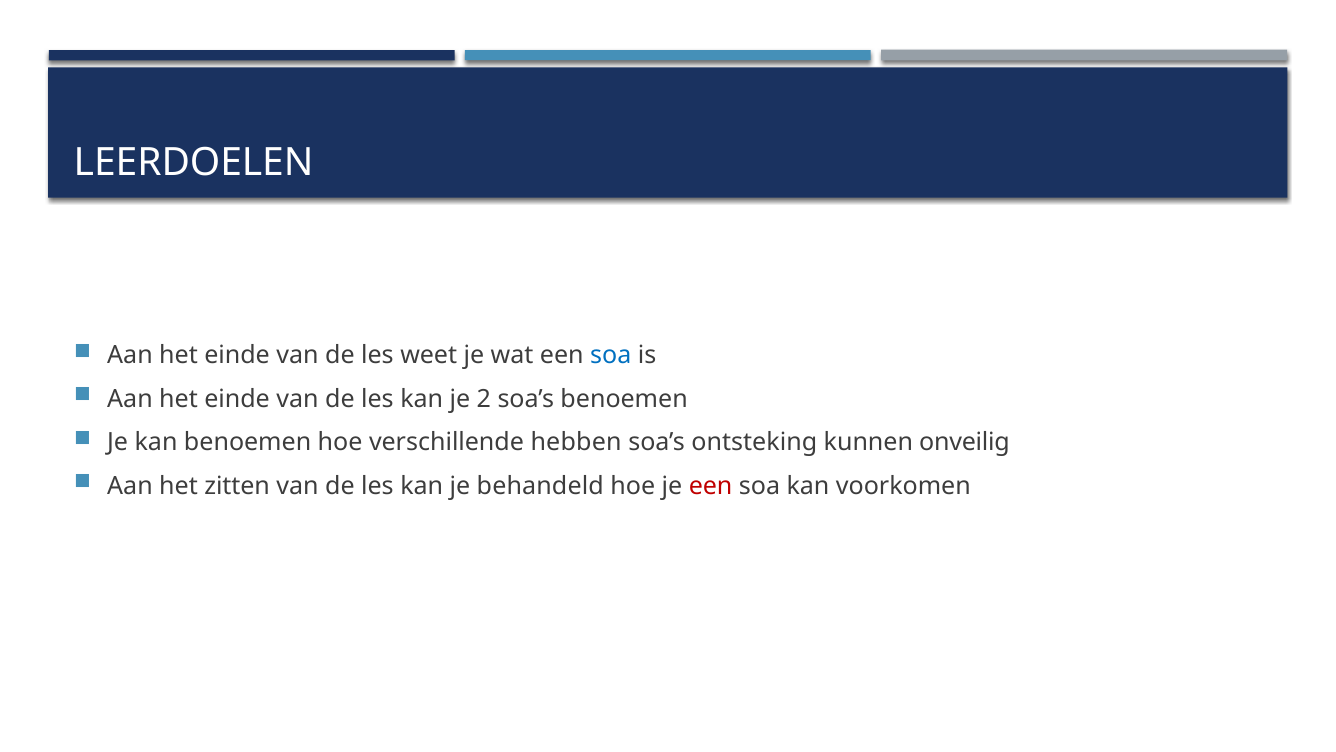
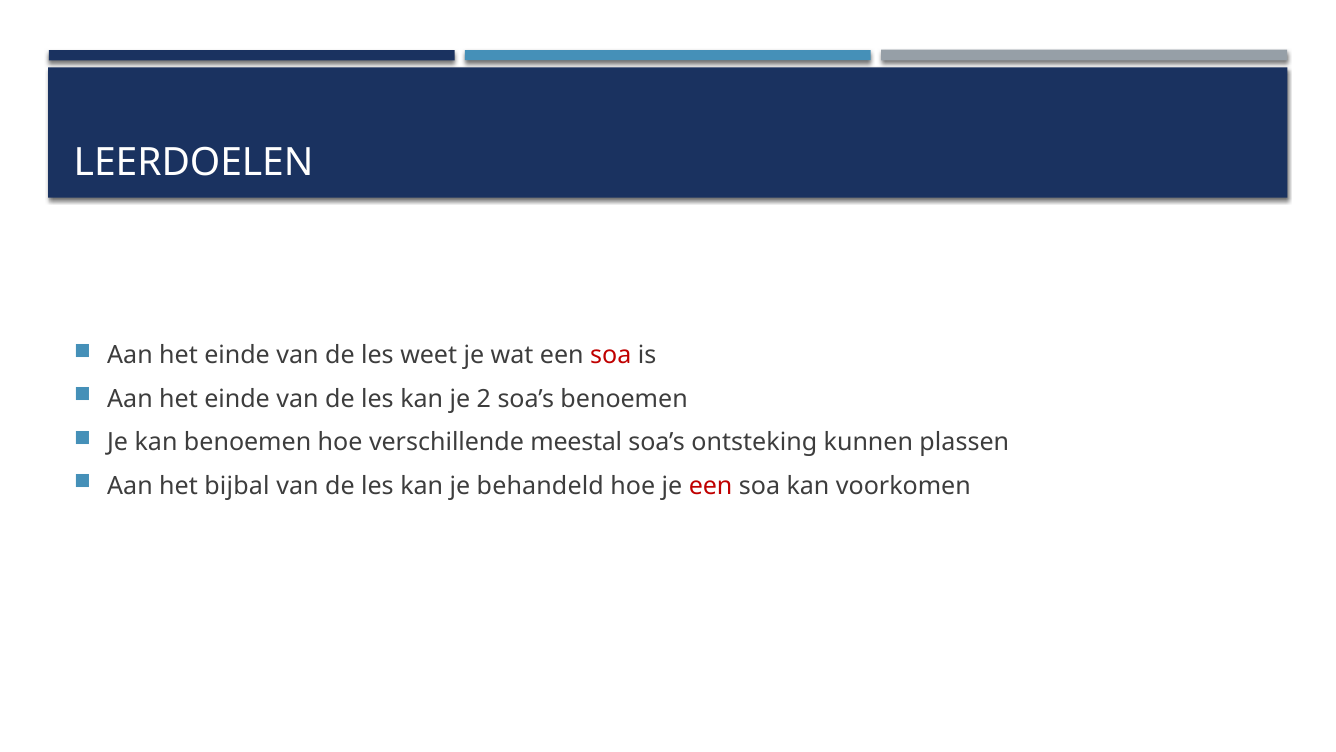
soa colour: blue -> red (611, 355)
hebben: hebben -> meestal (576, 442)
onveilig: onveilig -> plassen (964, 442)
zitten: zitten -> bijbal (237, 486)
